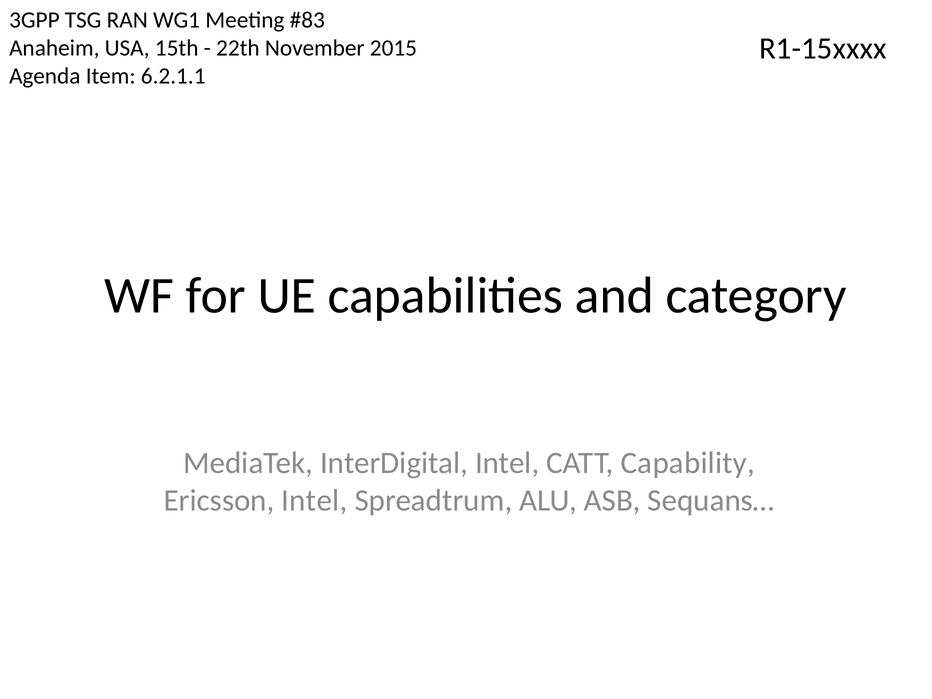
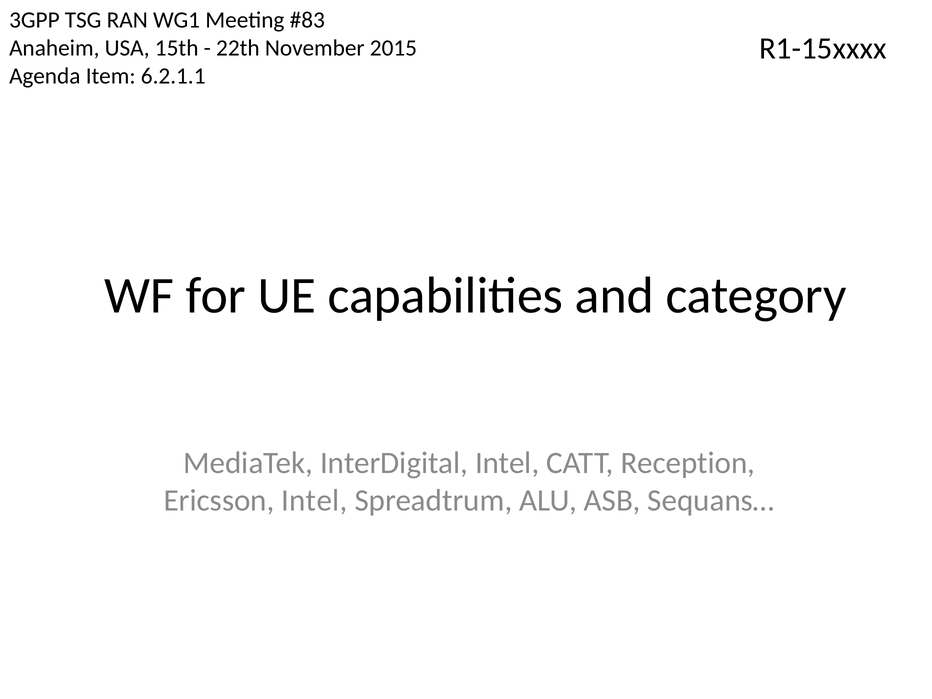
Capability: Capability -> Reception (688, 463)
